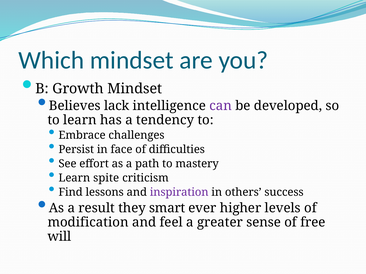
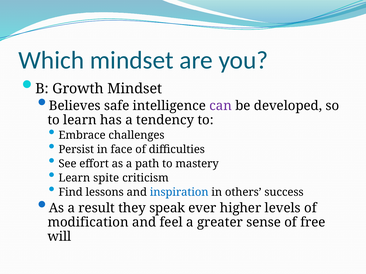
lack: lack -> safe (117, 106)
inspiration colour: purple -> blue (179, 192)
smart: smart -> speak (167, 208)
